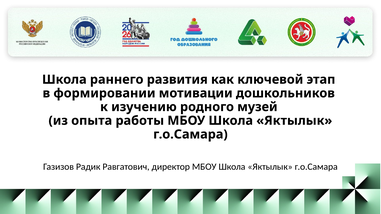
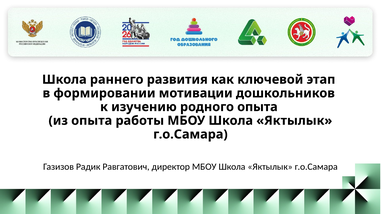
родного музей: музей -> опыта (257, 107)
